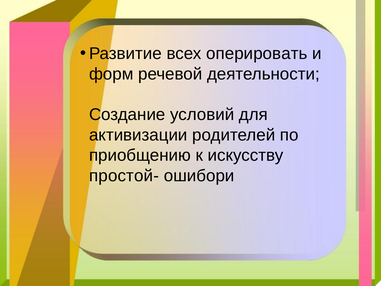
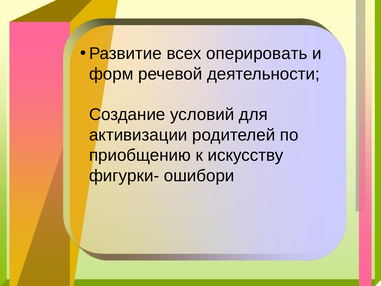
простой-: простой- -> фигурки- (124, 176)
